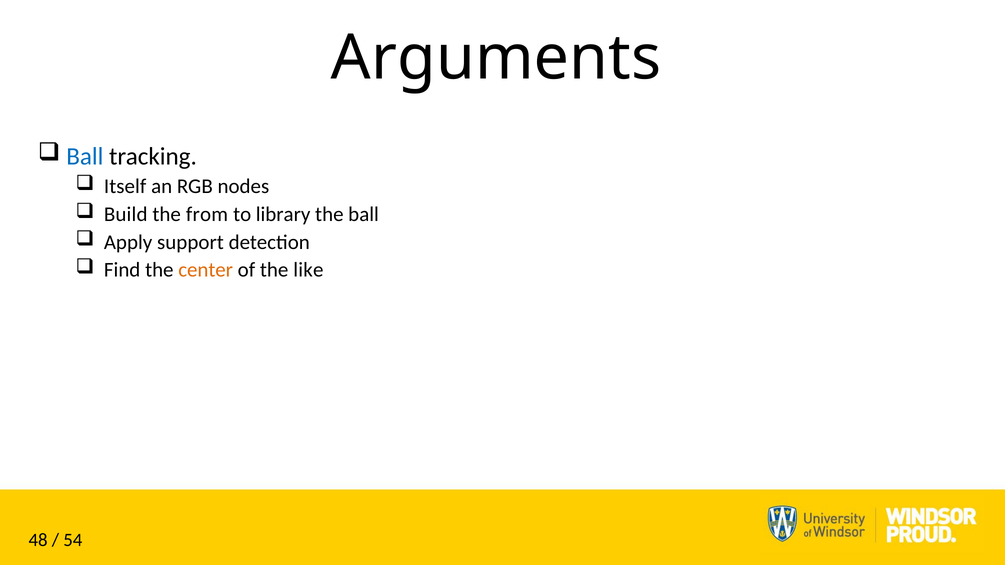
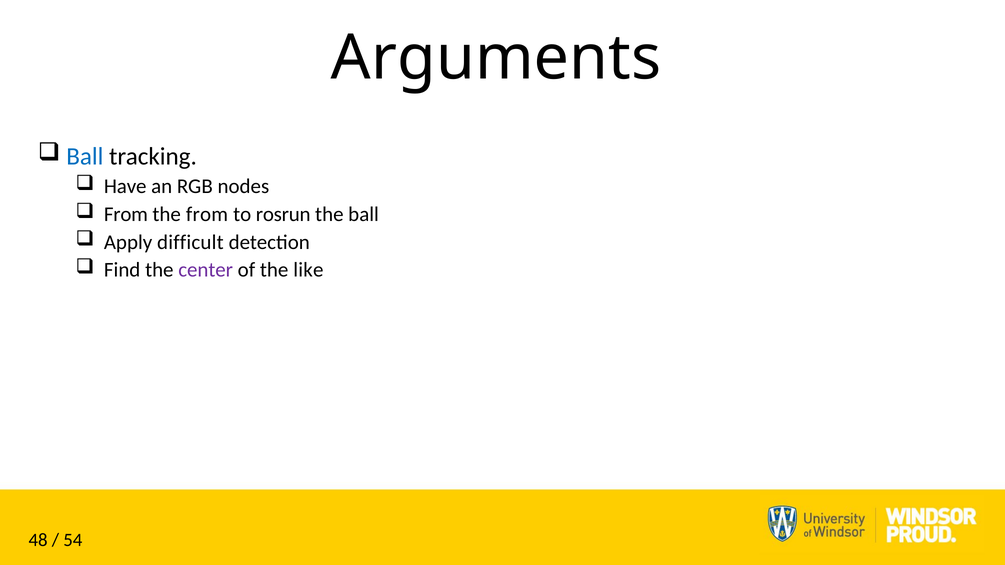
Itself: Itself -> Have (125, 187)
Build: Build -> From (126, 214)
library: library -> rosrun (283, 214)
support: support -> difficult (190, 242)
center colour: orange -> purple (206, 270)
